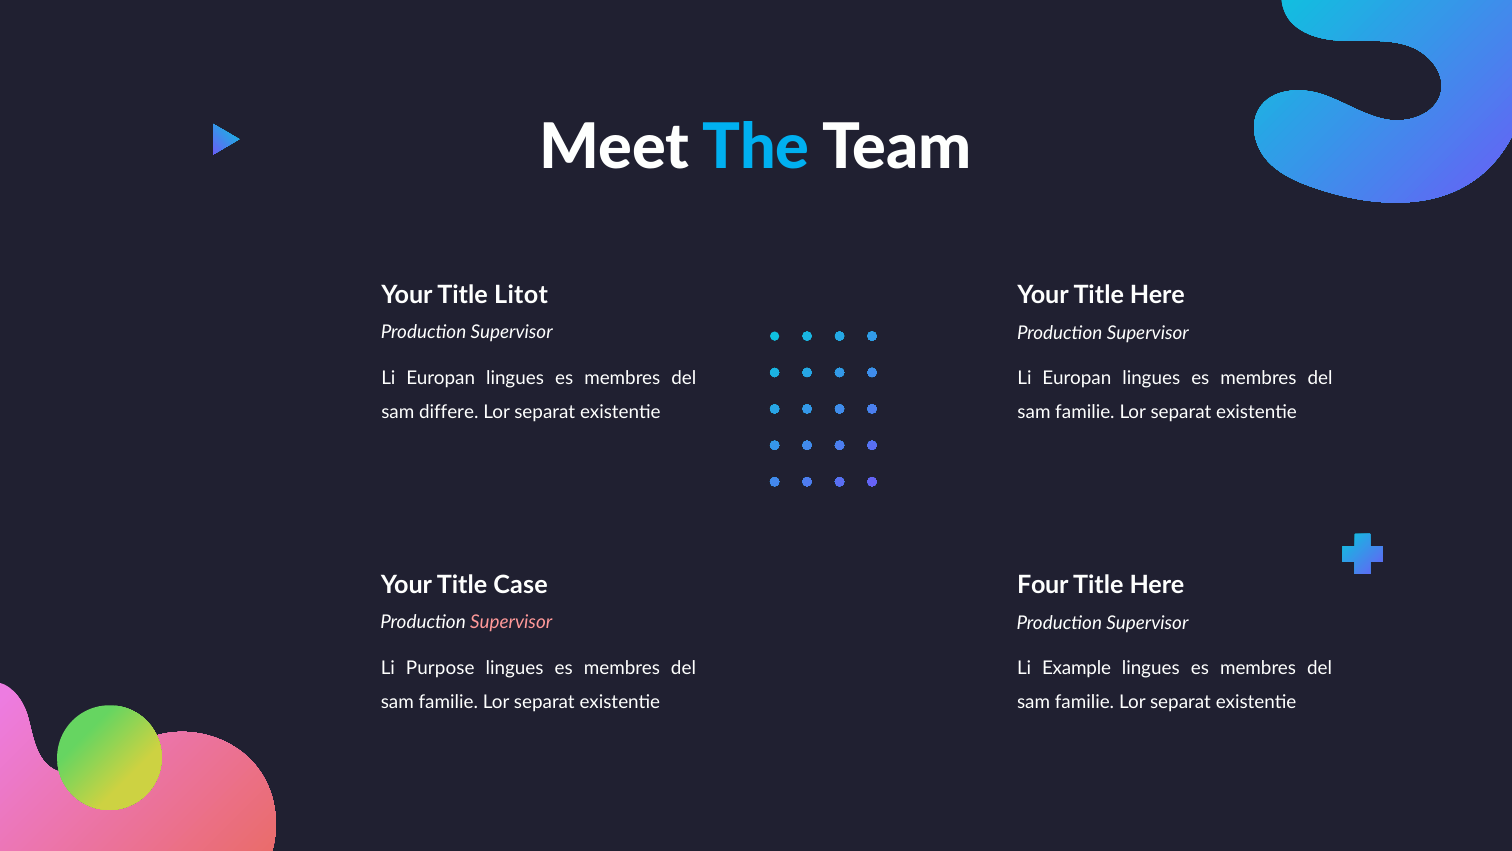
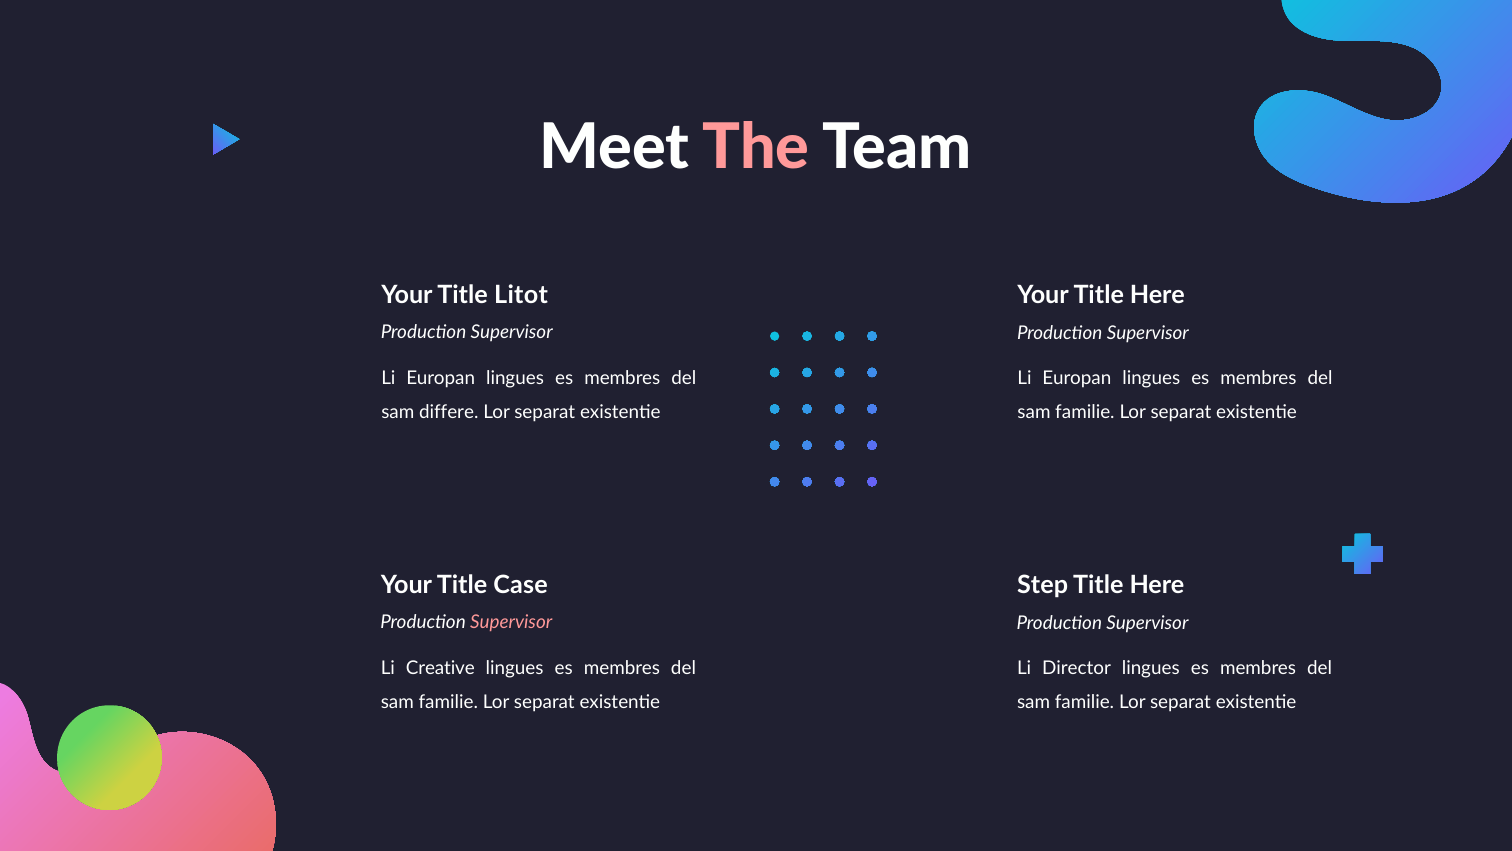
The colour: light blue -> pink (756, 148)
Four: Four -> Step (1043, 585)
Purpose: Purpose -> Creative (440, 668)
Example: Example -> Director (1076, 668)
